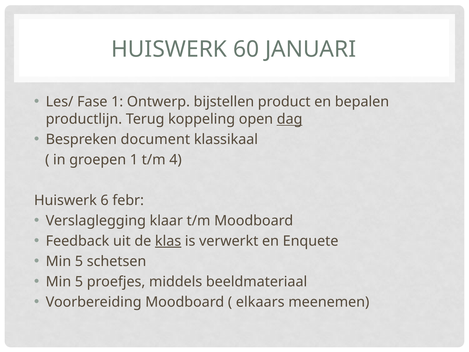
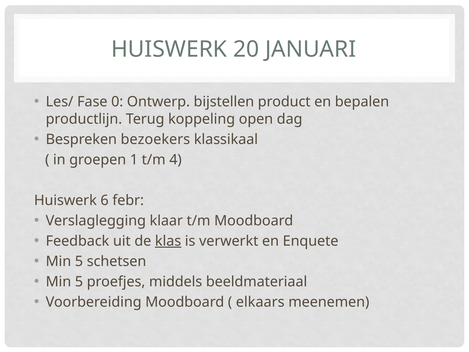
60: 60 -> 20 (246, 49)
Fase 1: 1 -> 0 (117, 102)
dag underline: present -> none (290, 119)
document: document -> bezoekers (155, 139)
